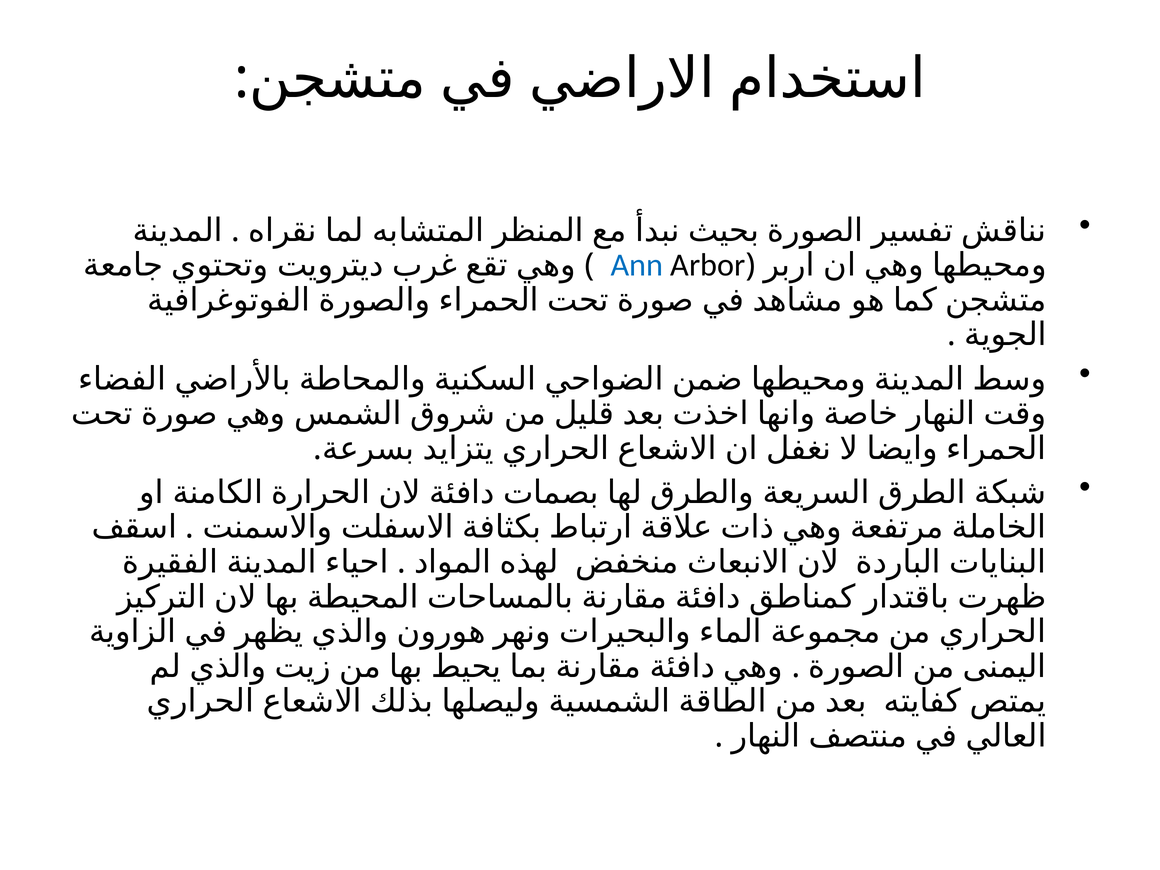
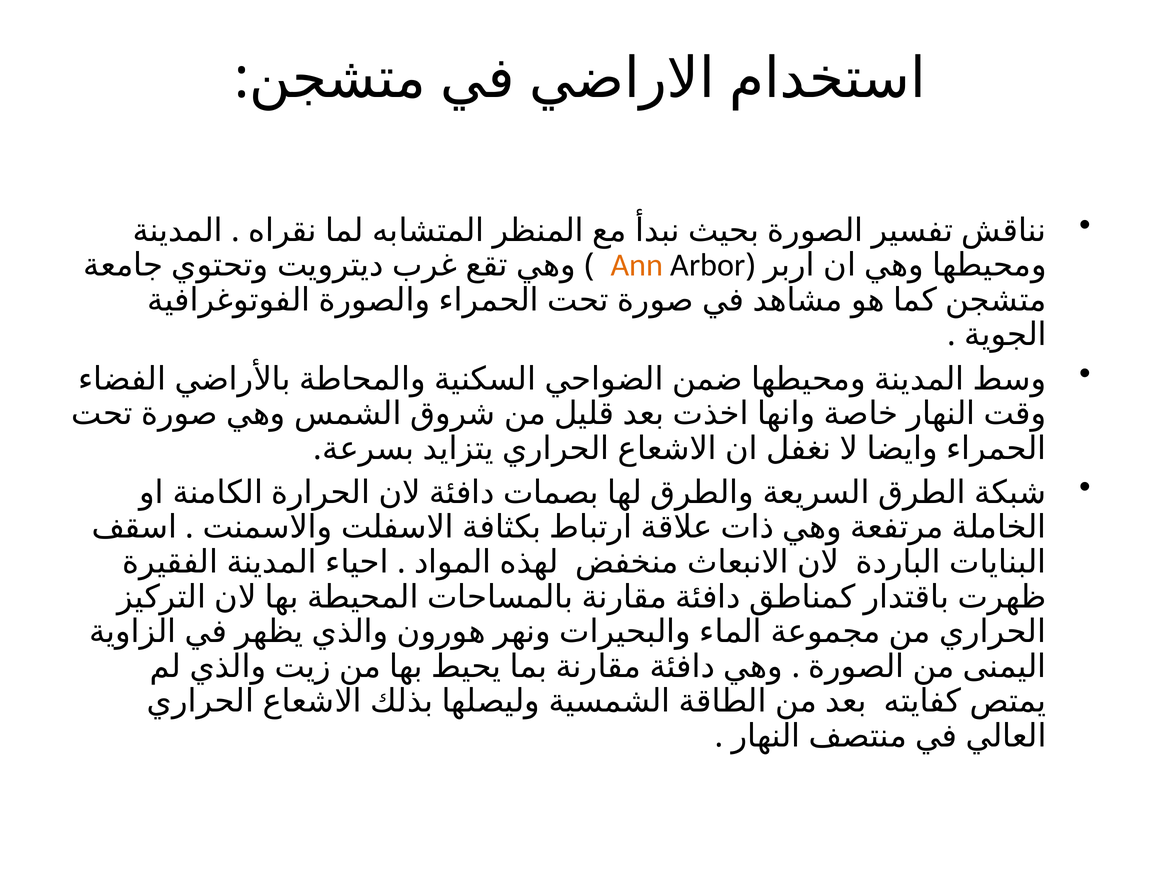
Ann colour: blue -> orange (637, 265)
